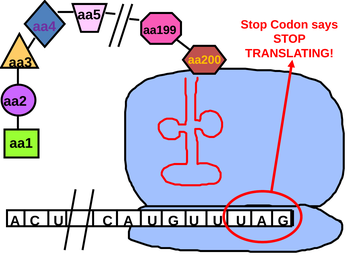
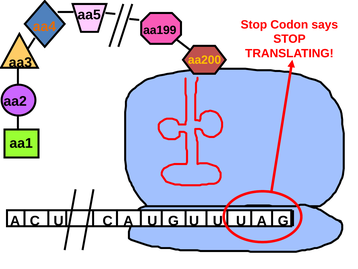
aa4 colour: purple -> orange (44, 27)
